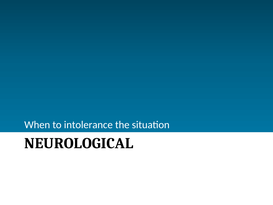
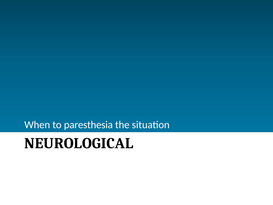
intolerance: intolerance -> paresthesia (88, 125)
